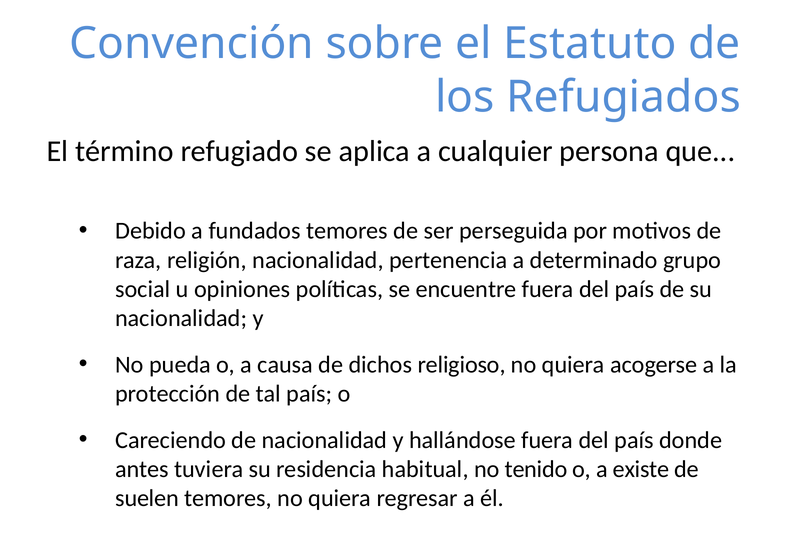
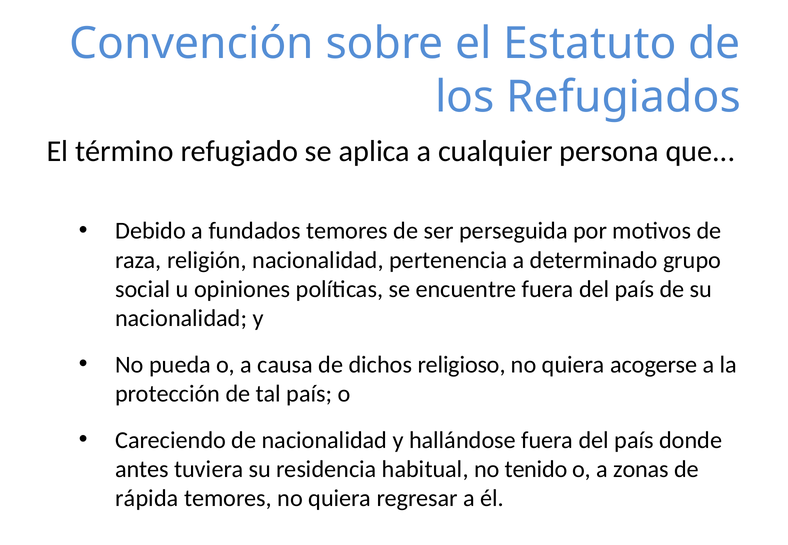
existe: existe -> zonas (641, 470)
suelen: suelen -> rápida (147, 499)
